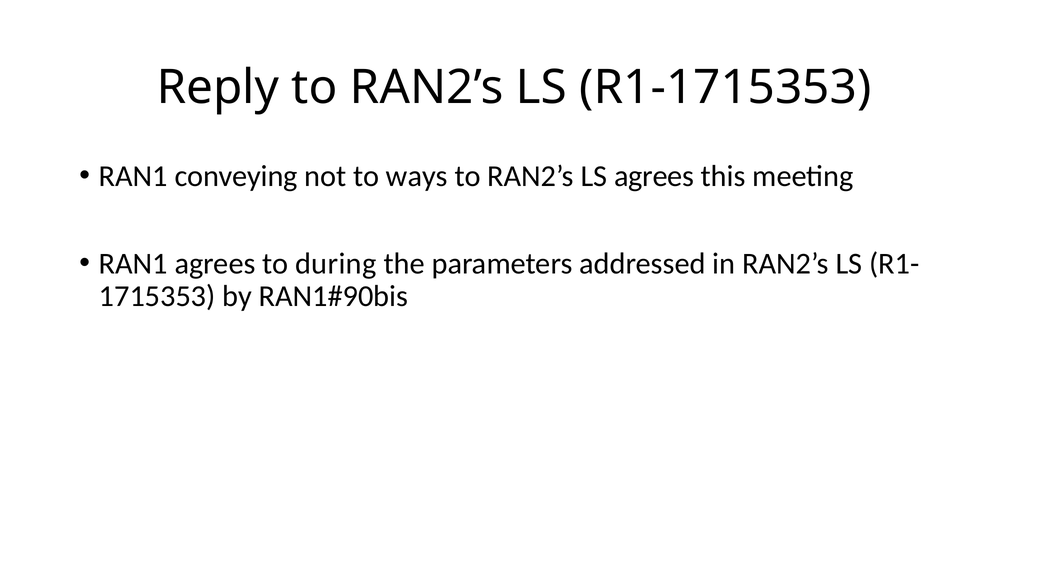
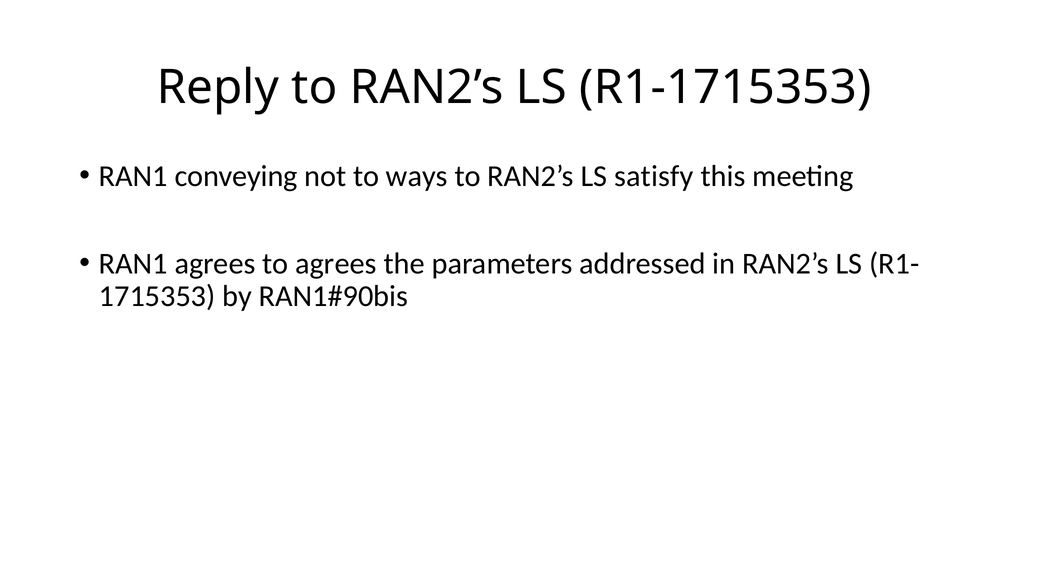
LS agrees: agrees -> satisfy (654, 176)
to during: during -> agrees (336, 263)
